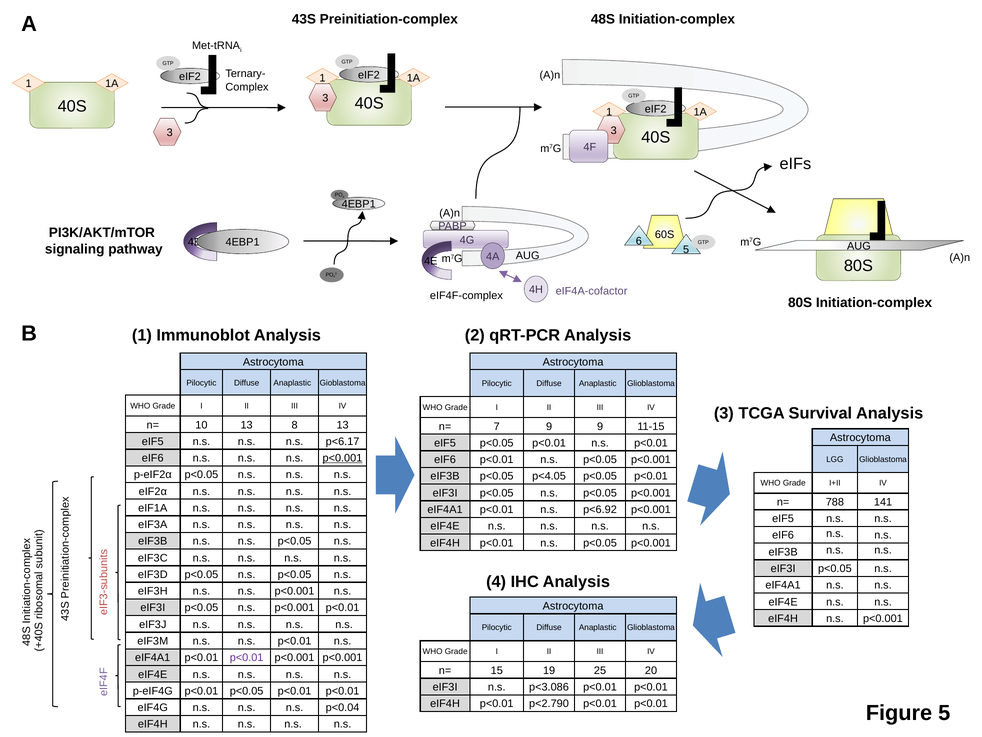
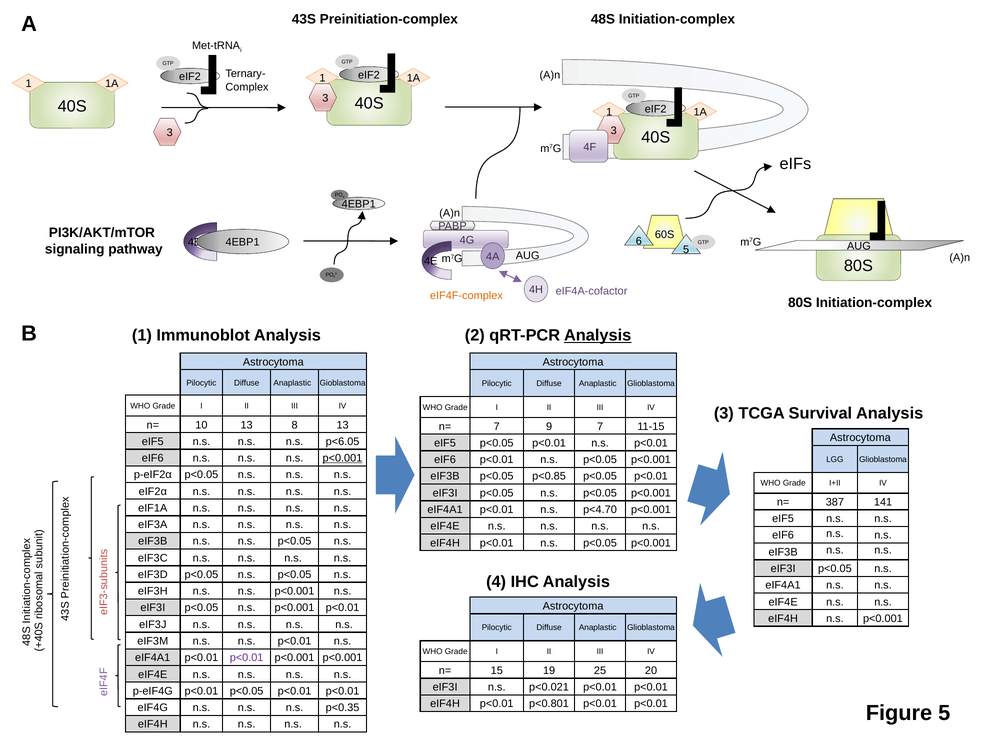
eIF4F-complex colour: black -> orange (466, 295)
Analysis underline: none -> present (598, 335)
9 9: 9 -> 7 (600, 426)
p<6.17: p<6.17 -> p<6.05 (343, 441)
p<4.05: p<4.05 -> p<0.85 (549, 476)
788: 788 -> 387 (835, 502)
p<6.92: p<6.92 -> p<4.70 (600, 509)
p<3.086: p<3.086 -> p<0.021 (549, 687)
p<2.790: p<2.790 -> p<0.801 (549, 703)
p<0.04: p<0.04 -> p<0.35 (343, 707)
